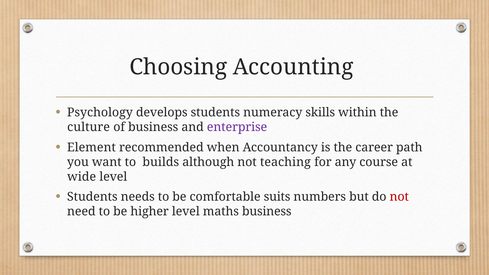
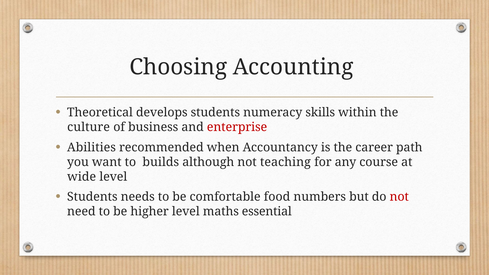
Psychology: Psychology -> Theoretical (100, 113)
enterprise colour: purple -> red (237, 127)
Element: Element -> Abilities (91, 147)
suits: suits -> food (277, 197)
maths business: business -> essential (267, 212)
